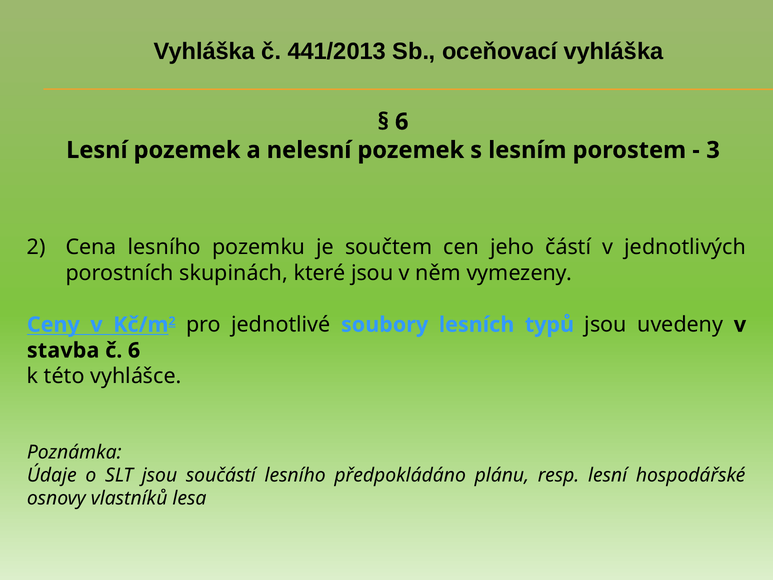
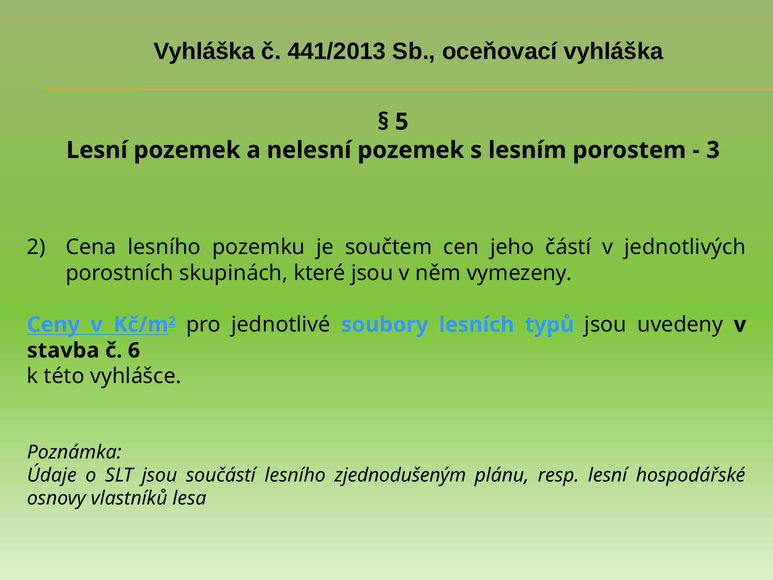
6: 6 -> 5 (402, 122)
předpokládáno: předpokládáno -> zjednodušeným (400, 475)
